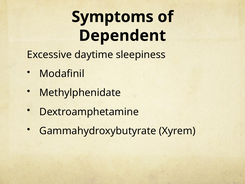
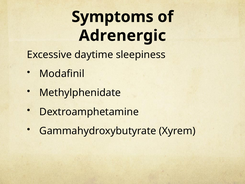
Dependent: Dependent -> Adrenergic (122, 36)
